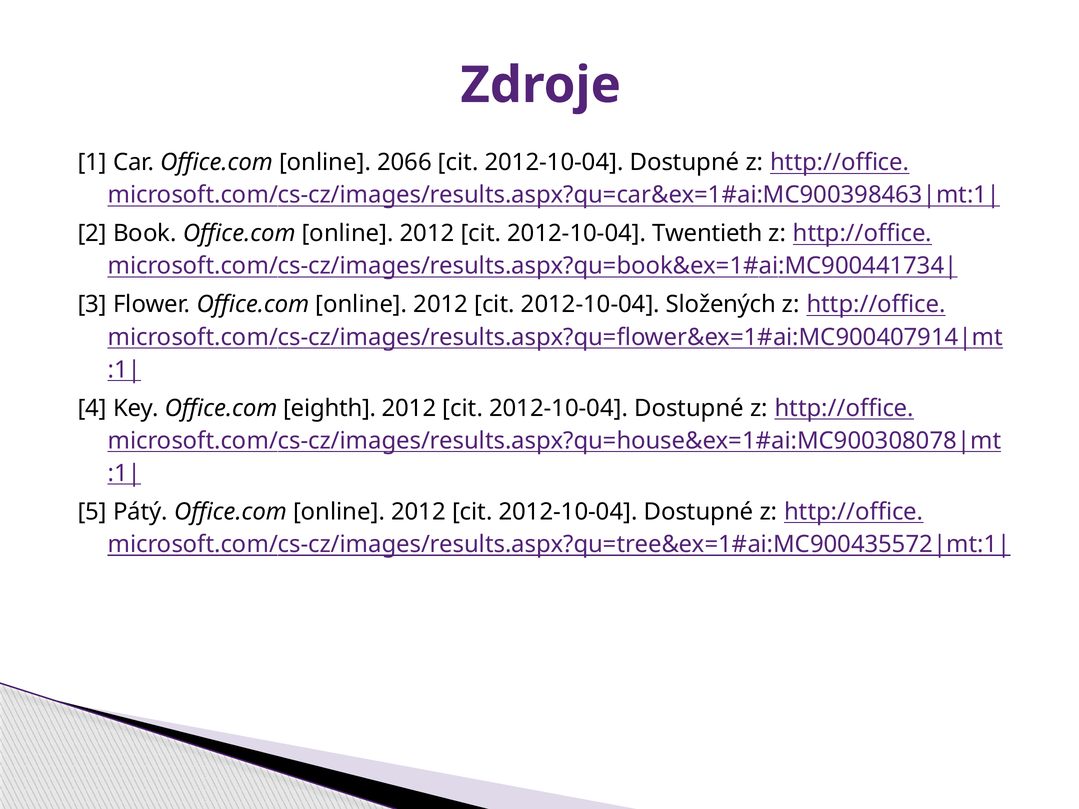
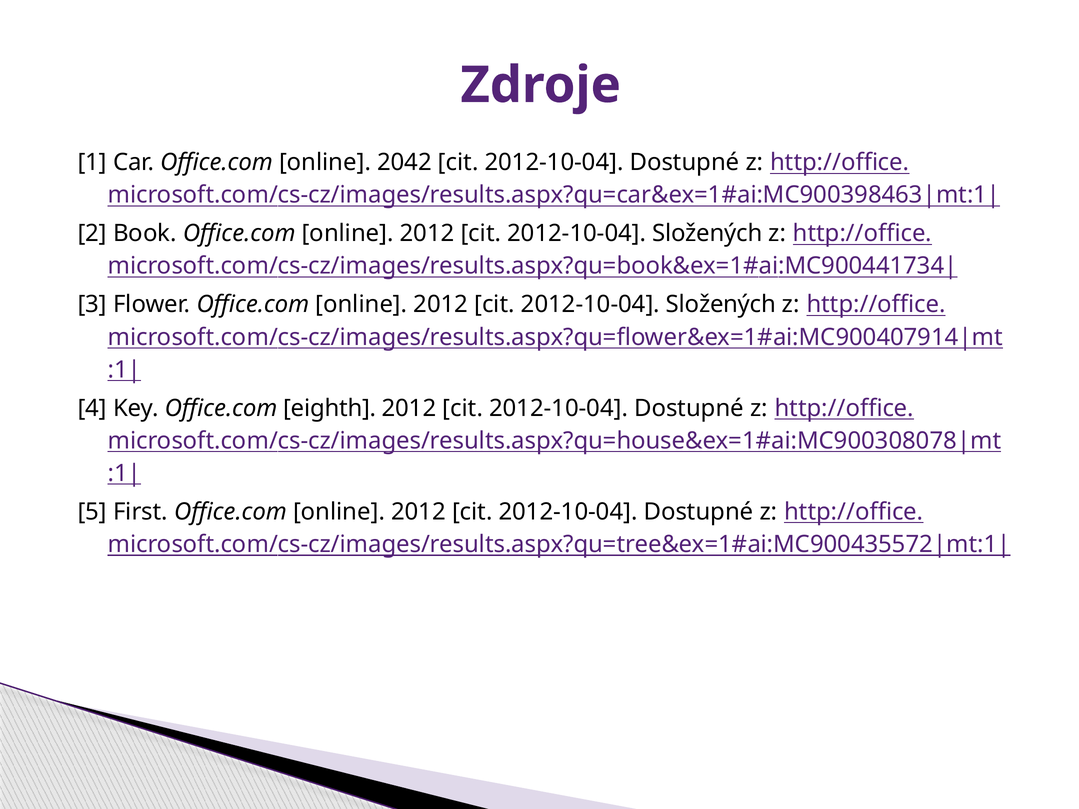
2066: 2066 -> 2042 (404, 163)
Twentieth: Twentieth -> Složených (707, 234)
Pátý: Pátý -> First (140, 512)
